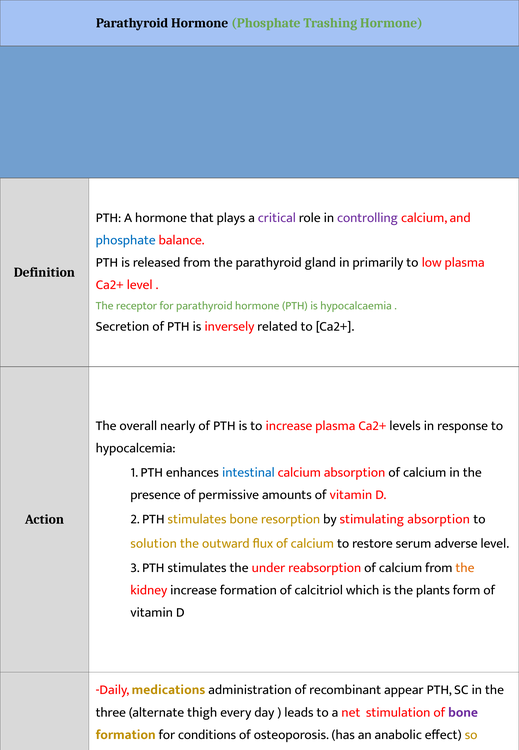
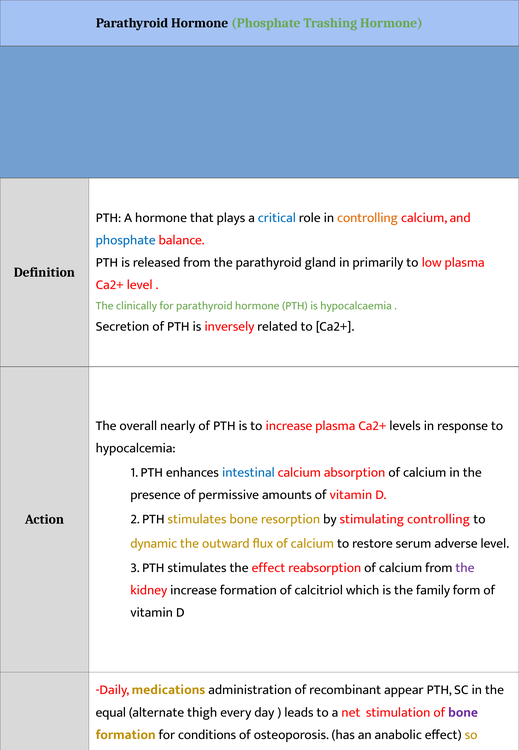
critical colour: purple -> blue (277, 217)
controlling colour: purple -> orange (368, 217)
receptor: receptor -> clinically (137, 305)
stimulating absorption: absorption -> controlling (439, 519)
solution: solution -> dynamic (154, 543)
the under: under -> effect (268, 567)
the colour: orange -> purple (465, 567)
plants: plants -> family (433, 590)
three: three -> equal (111, 712)
